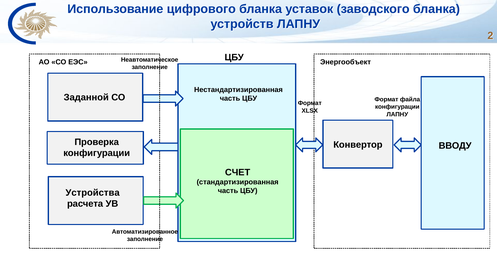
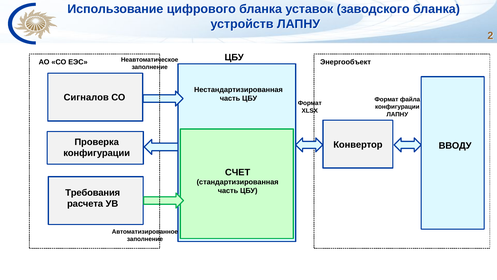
Заданной: Заданной -> Сигналов (86, 97)
Устройства: Устройства -> Требования (93, 192)
